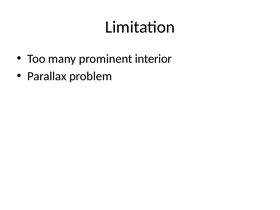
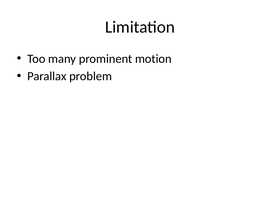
interior: interior -> motion (153, 59)
